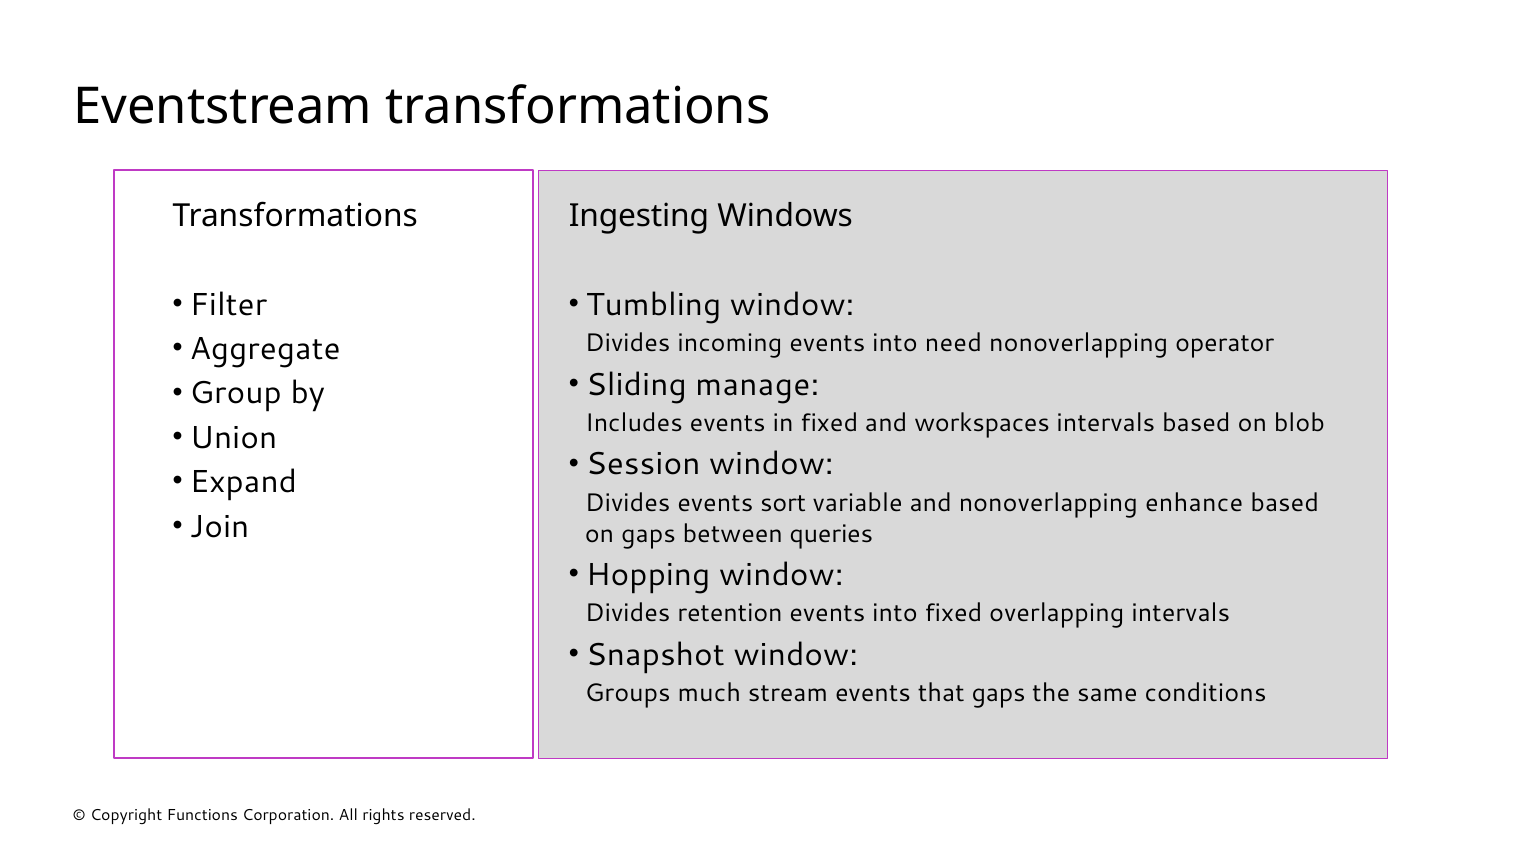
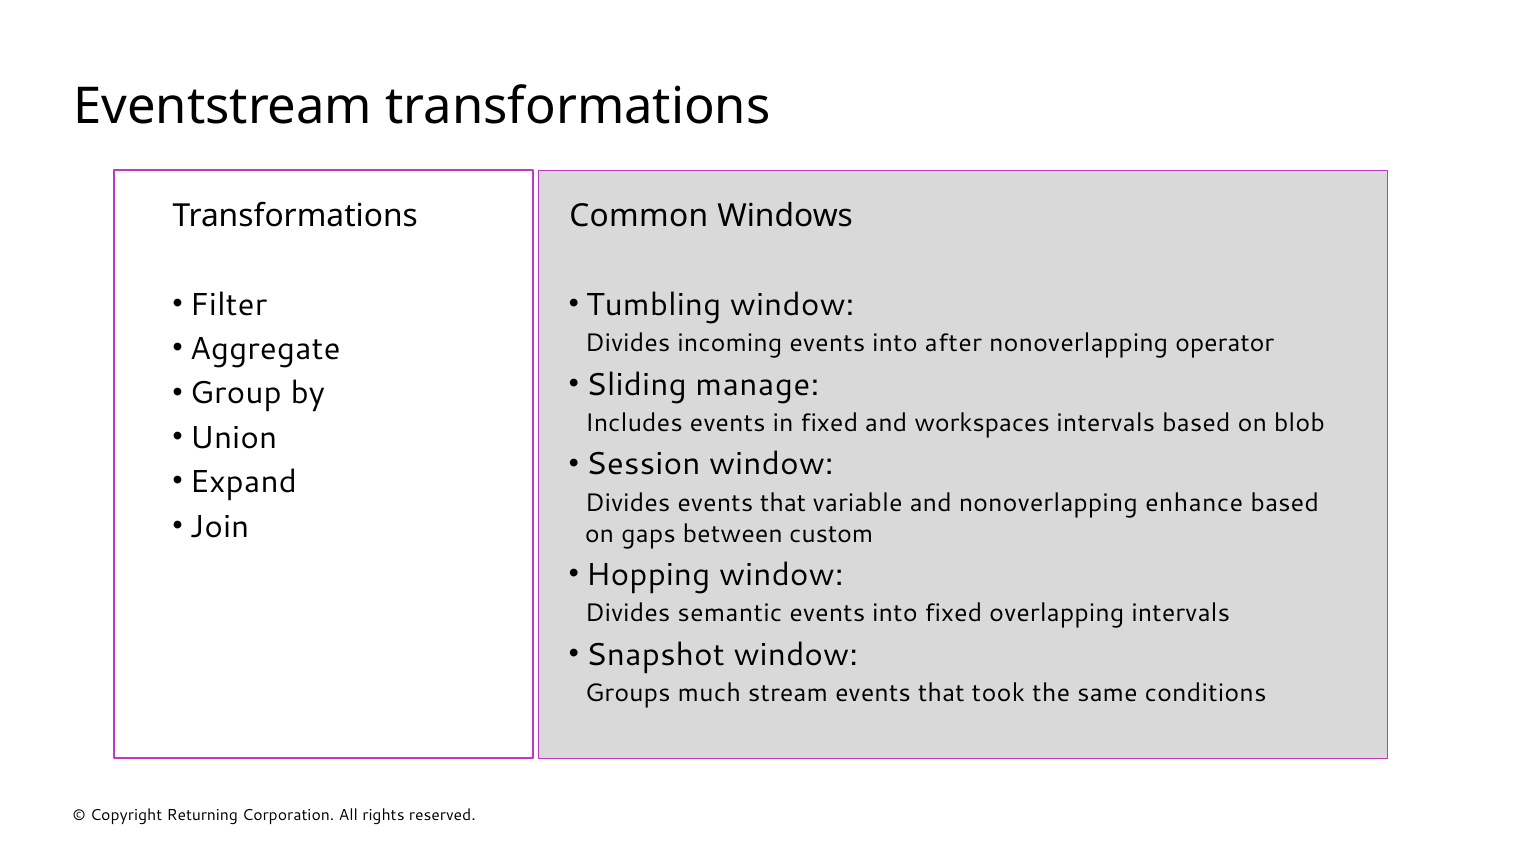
Ingesting: Ingesting -> Common (639, 216)
need: need -> after (953, 343)
Divides events sort: sort -> that (783, 503)
queries: queries -> custom (831, 533)
retention: retention -> semantic (730, 613)
that gaps: gaps -> took (998, 693)
Functions: Functions -> Returning (202, 814)
